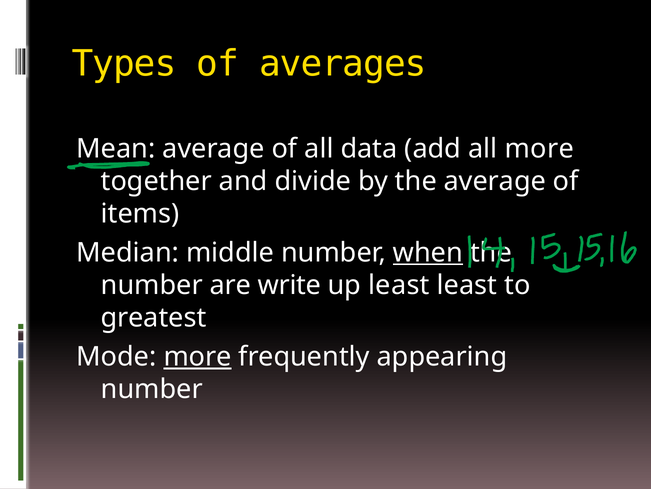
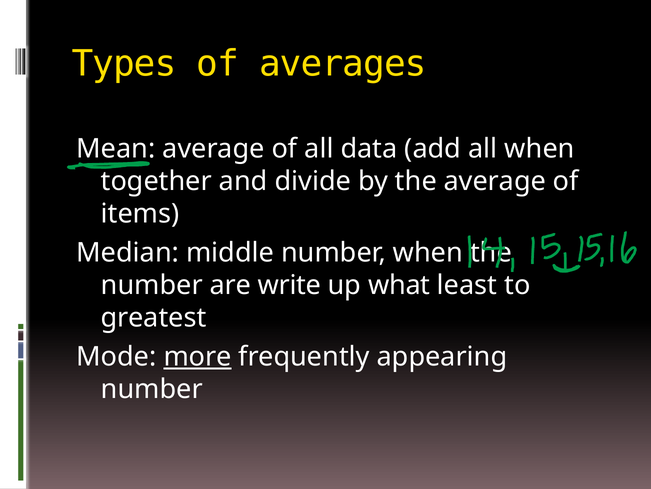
all more: more -> when (540, 148)
when underline: present -> none (428, 252)
up least: least -> what (399, 285)
